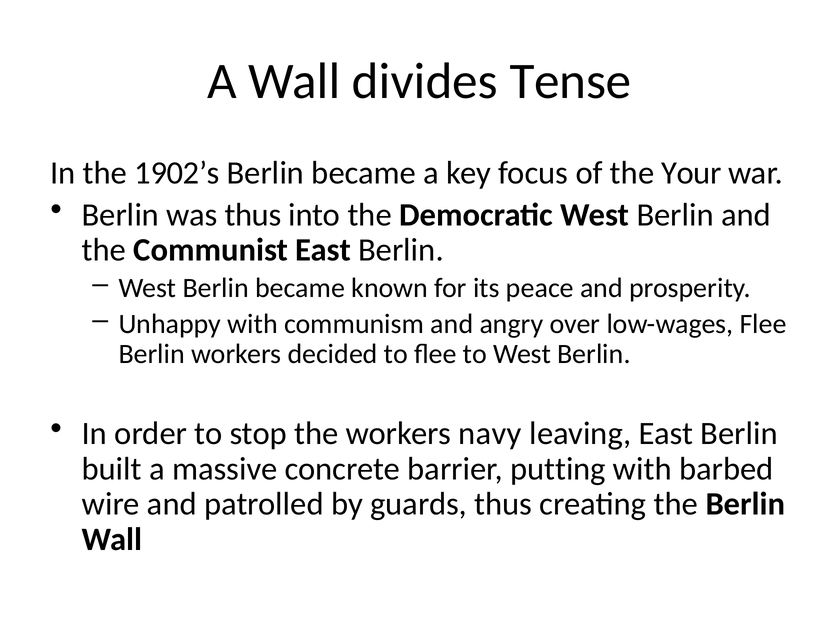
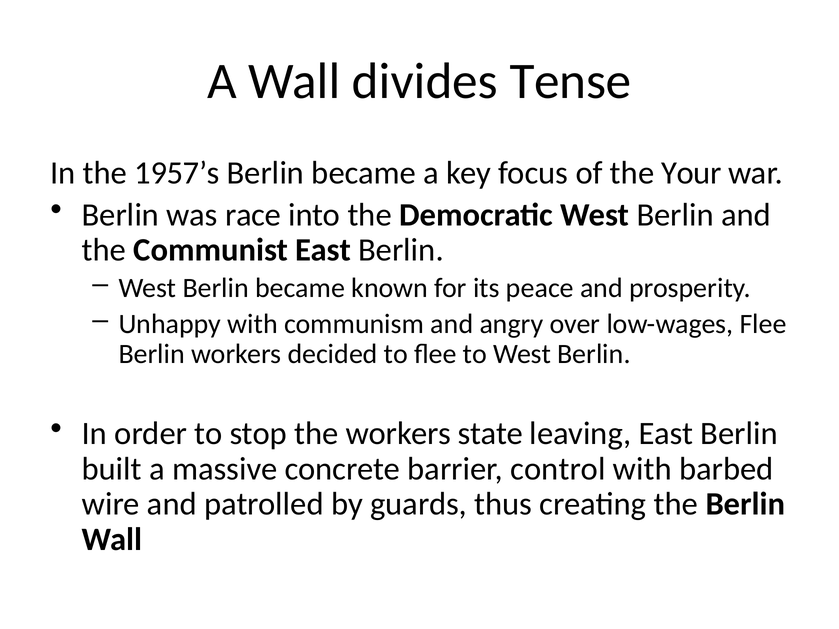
1902’s: 1902’s -> 1957’s (177, 173)
was thus: thus -> race (253, 215)
navy: navy -> state (490, 434)
putting: putting -> control (558, 469)
